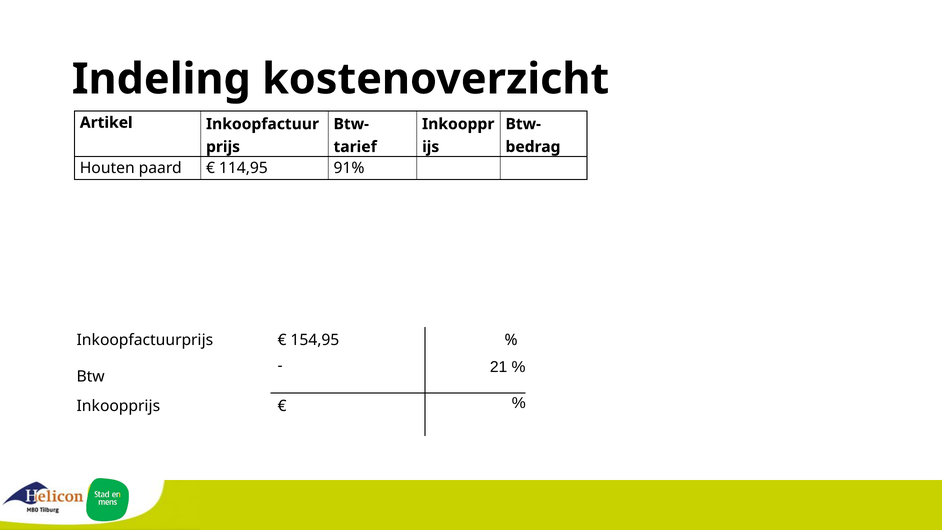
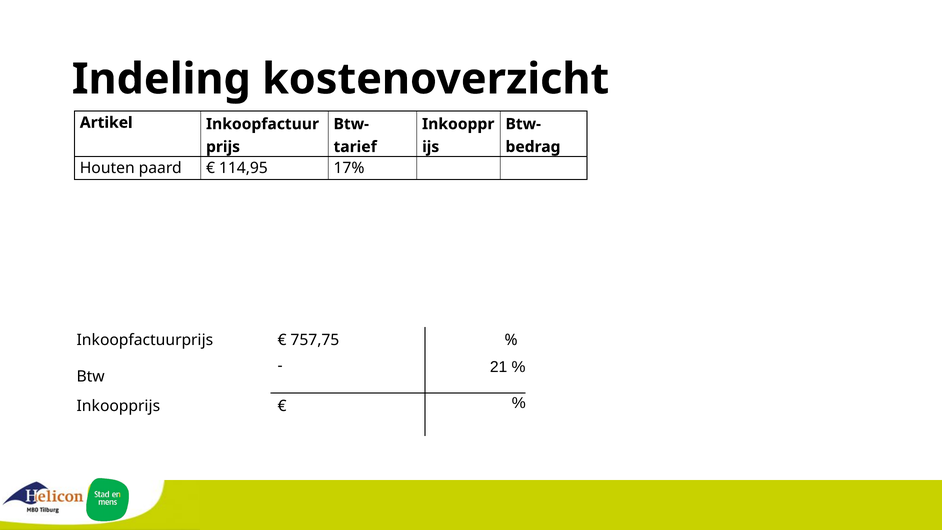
91%: 91% -> 17% (349, 168)
154,95: 154,95 -> 757,75 (315, 340)
